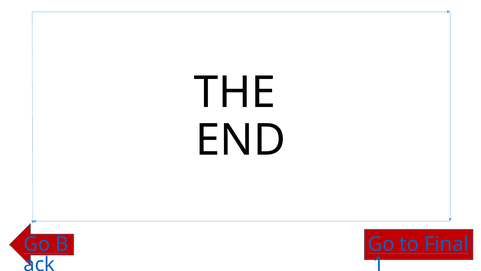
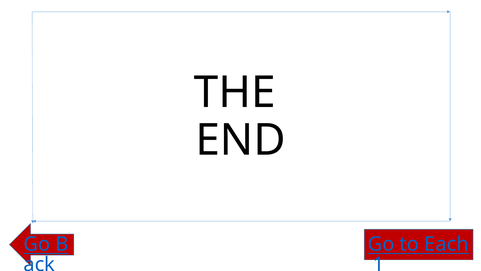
Final: Final -> Each (447, 244)
